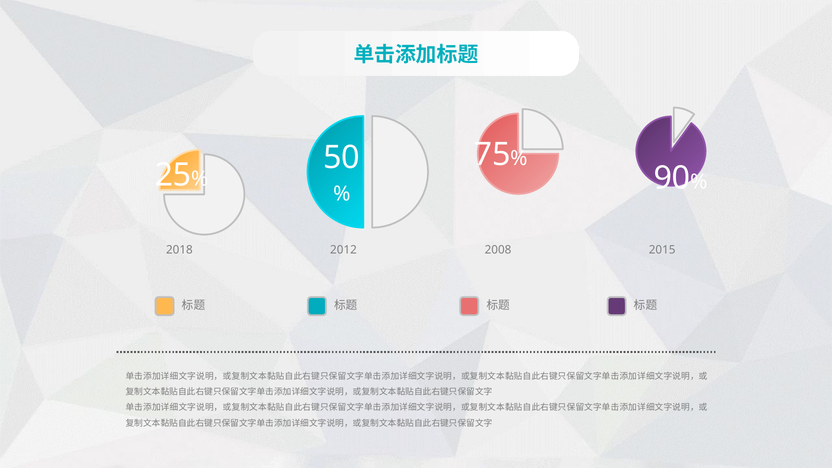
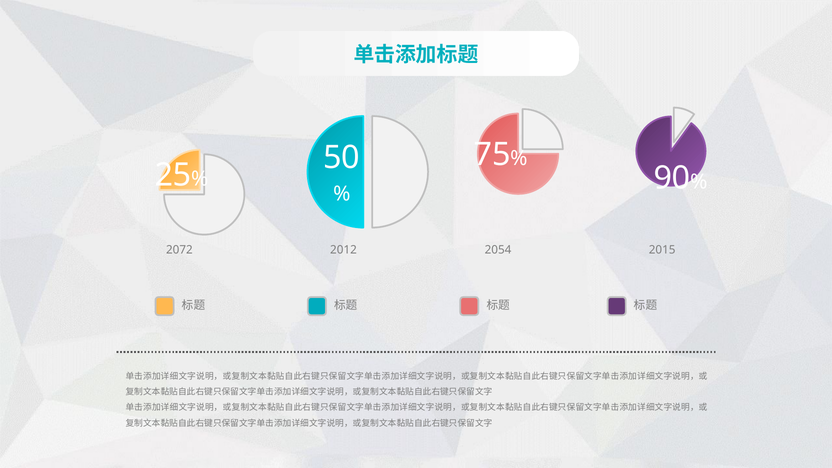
2018: 2018 -> 2072 (179, 250)
2008: 2008 -> 2054 (498, 250)
